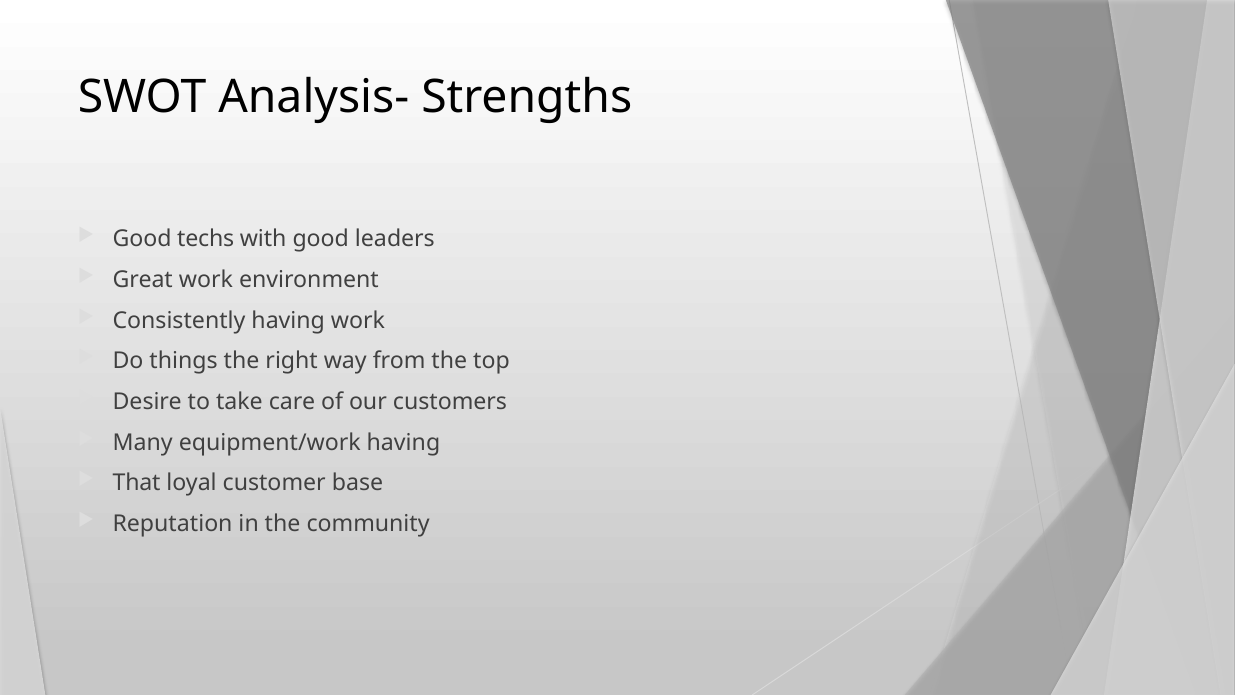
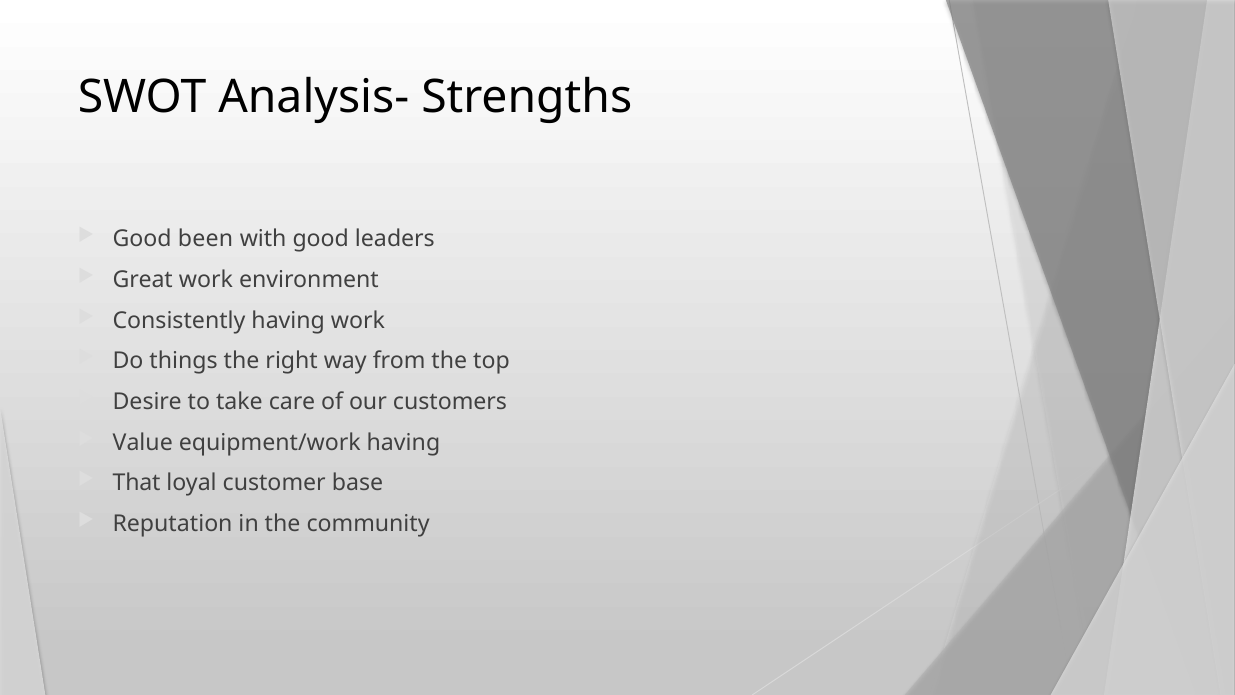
techs: techs -> been (205, 239)
Many: Many -> Value (143, 442)
